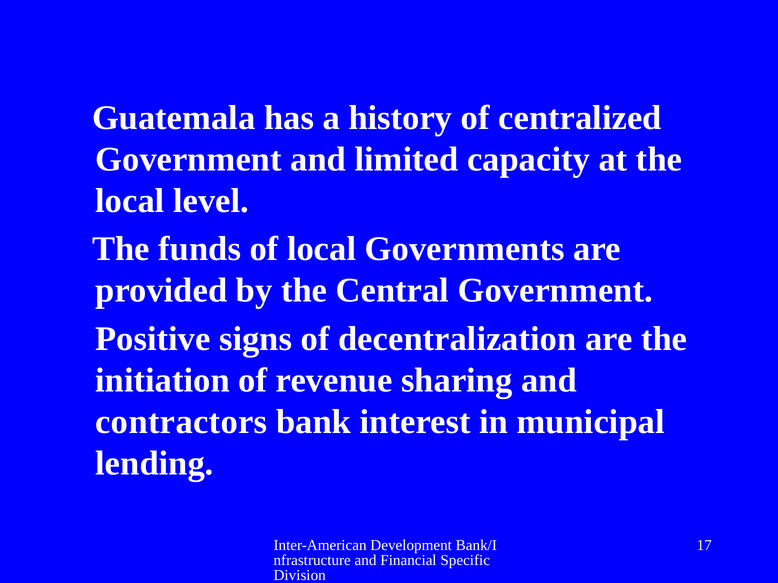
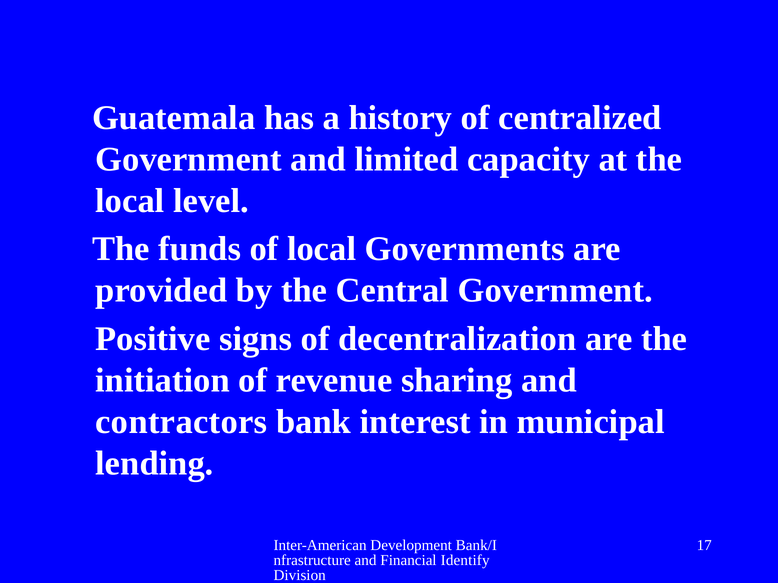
Specific: Specific -> Identify (465, 561)
